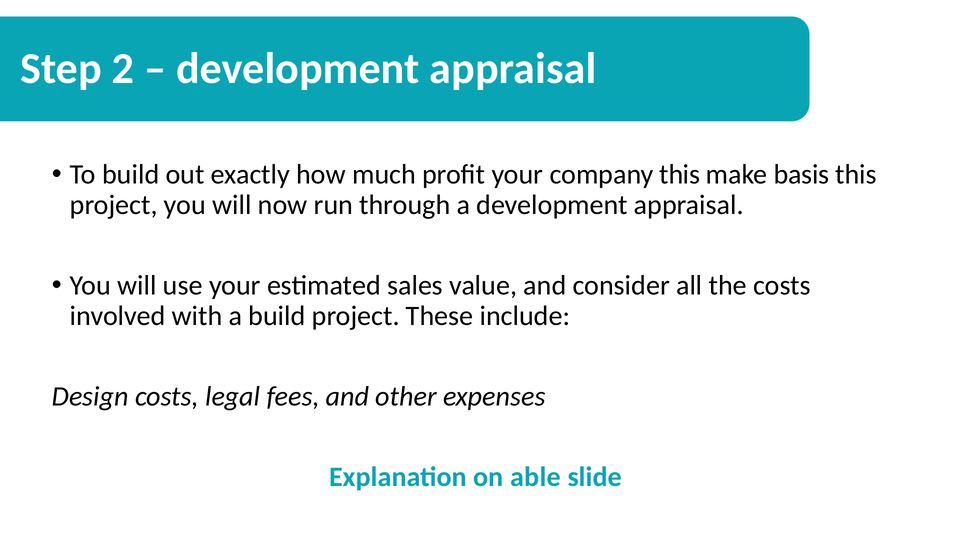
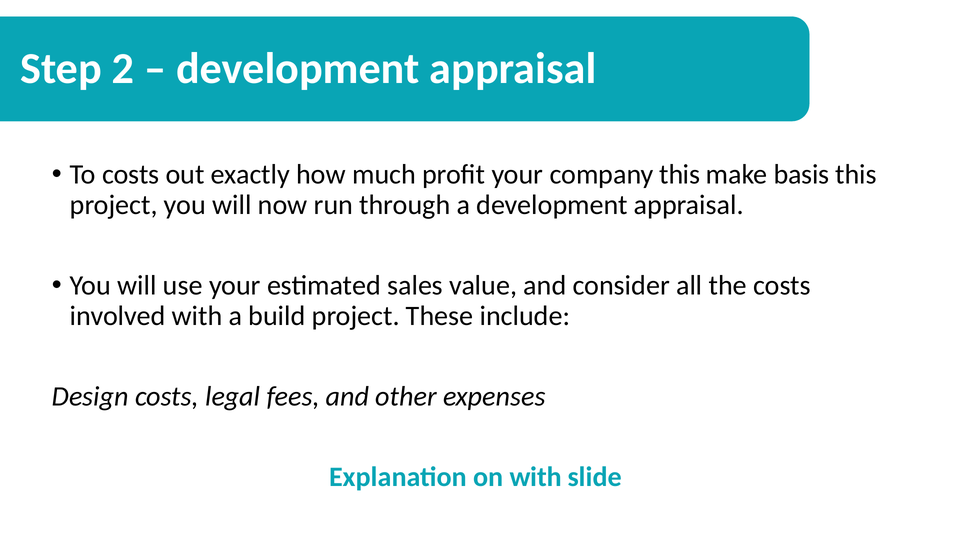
To build: build -> costs (131, 175)
on able: able -> with (536, 477)
